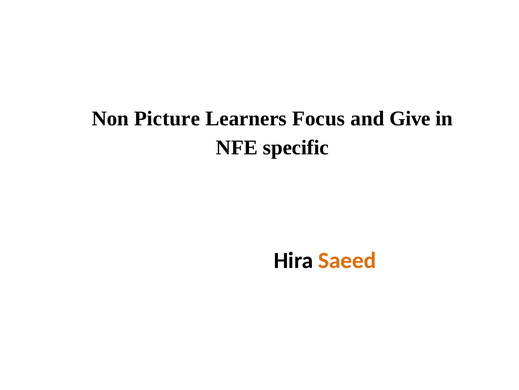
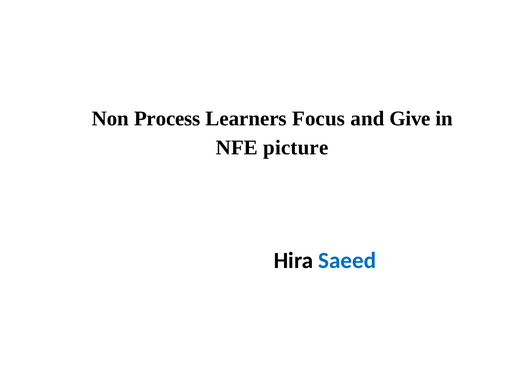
Picture: Picture -> Process (167, 118)
specific: specific -> picture (296, 147)
Saeed colour: orange -> blue (347, 260)
